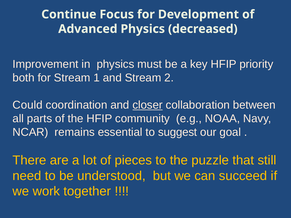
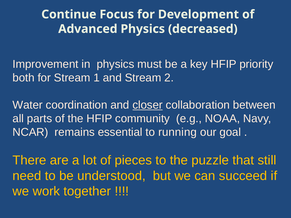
Could: Could -> Water (28, 105)
suggest: suggest -> running (178, 132)
